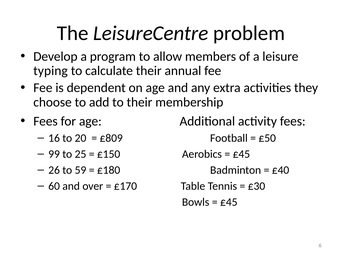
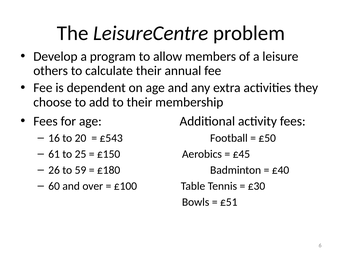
typing: typing -> others (51, 71)
£809: £809 -> £543 (111, 138)
99: 99 -> 61 (54, 154)
£170: £170 -> £100 (125, 186)
£45: £45 -> £51 (229, 202)
